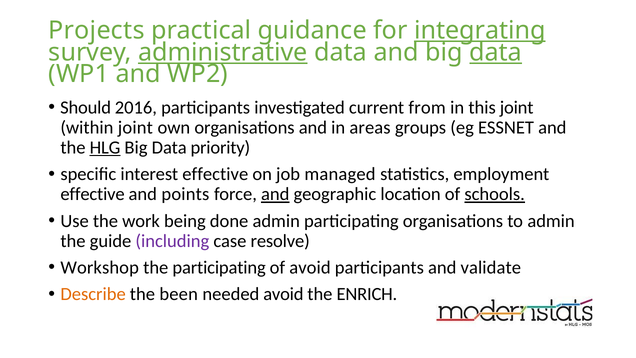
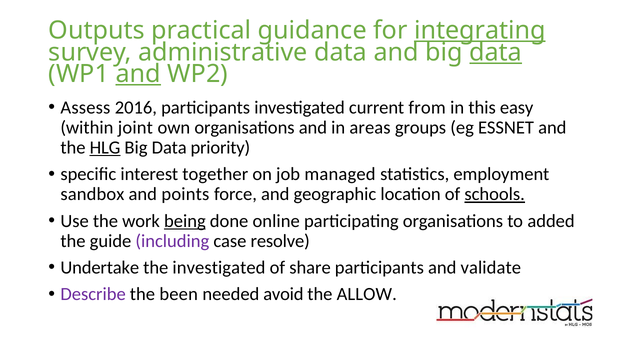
Projects: Projects -> Outputs (97, 31)
administrative underline: present -> none (223, 52)
and underline: none -> present (138, 74)
Should: Should -> Assess (85, 107)
this joint: joint -> easy (517, 107)
interest effective: effective -> together (215, 174)
effective: effective -> sandbox (92, 194)
and underline: present -> none (275, 194)
being underline: none -> present (185, 221)
done admin: admin -> online (276, 221)
to admin: admin -> added (551, 221)
Workshop: Workshop -> Undertake (100, 267)
the participating: participating -> investigated (219, 267)
of avoid: avoid -> share (310, 267)
Describe colour: orange -> purple (93, 294)
ENRICH: ENRICH -> ALLOW (367, 294)
